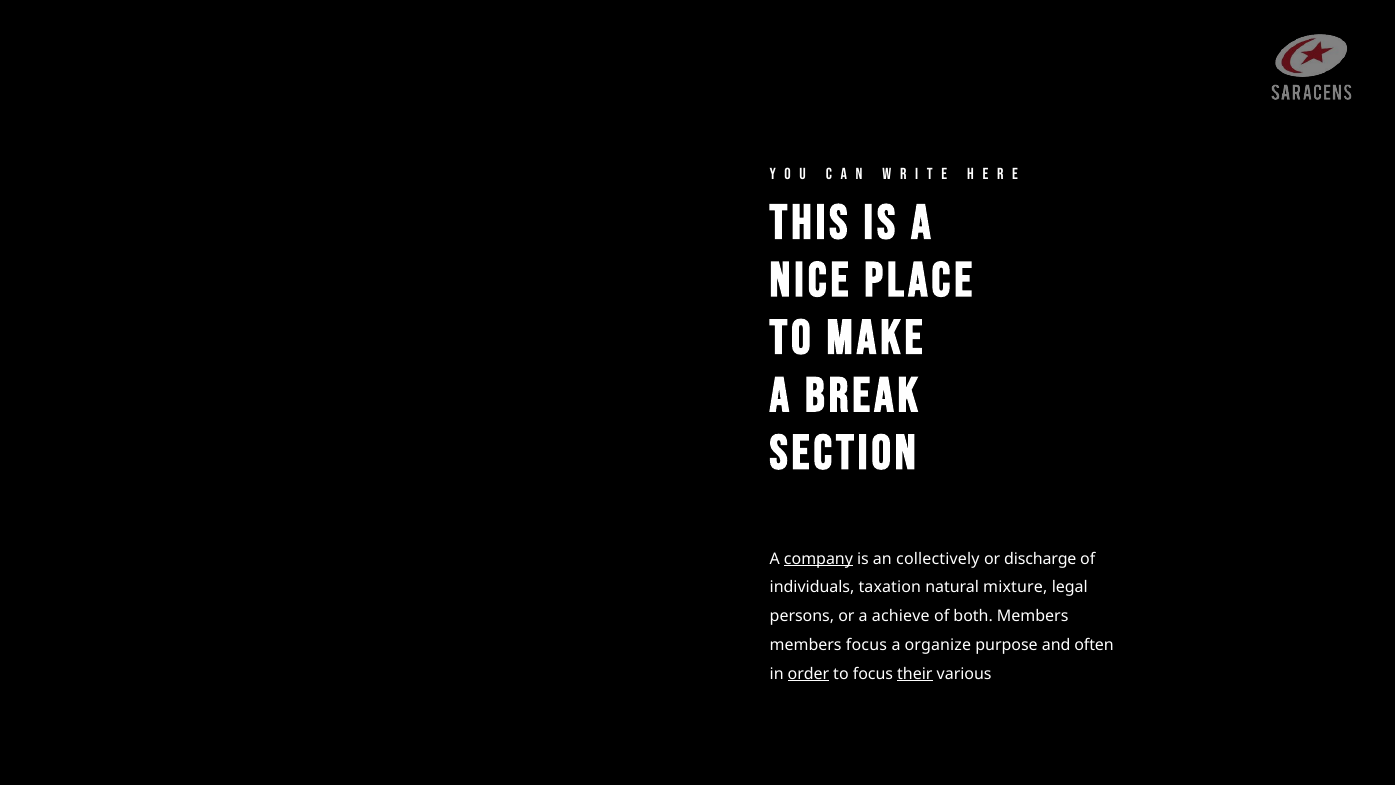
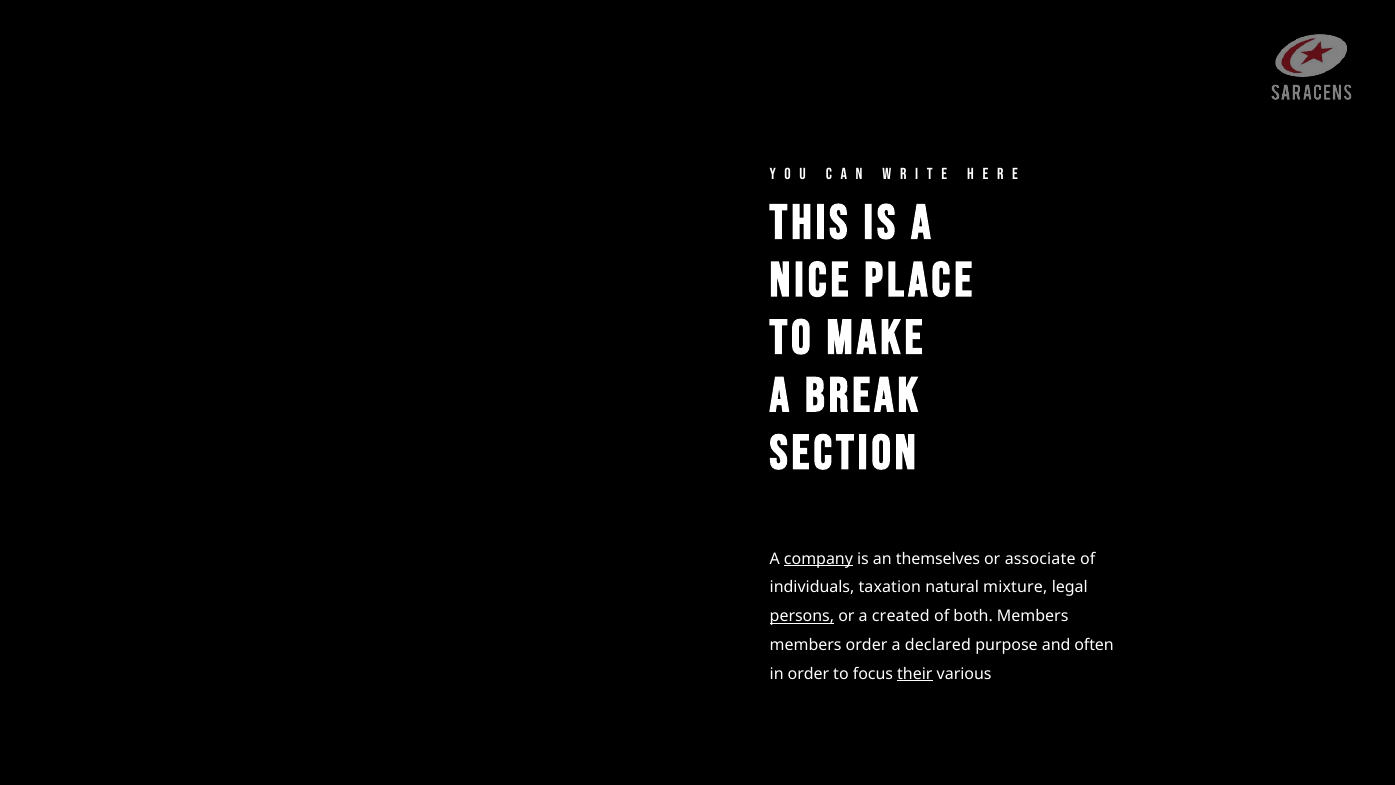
collectively: collectively -> themselves (938, 559)
discharge: discharge -> associate (1040, 559)
persons underline: none -> present (802, 616)
achieve: achieve -> created (901, 616)
members focus: focus -> order (867, 645)
organize: organize -> declared (938, 645)
order underline: present -> none (808, 674)
